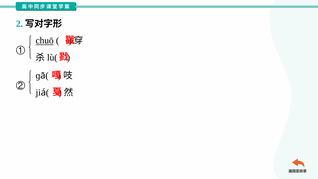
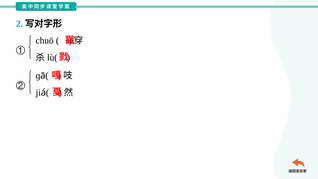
chuō underline: present -> none (45, 41)
